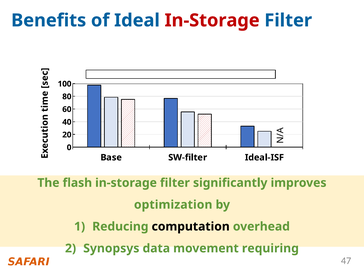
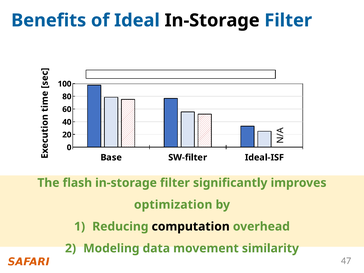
In-Storage colour: red -> black (212, 20)
Synopsys: Synopsys -> Modeling (111, 248)
requiring: requiring -> similarity (270, 248)
